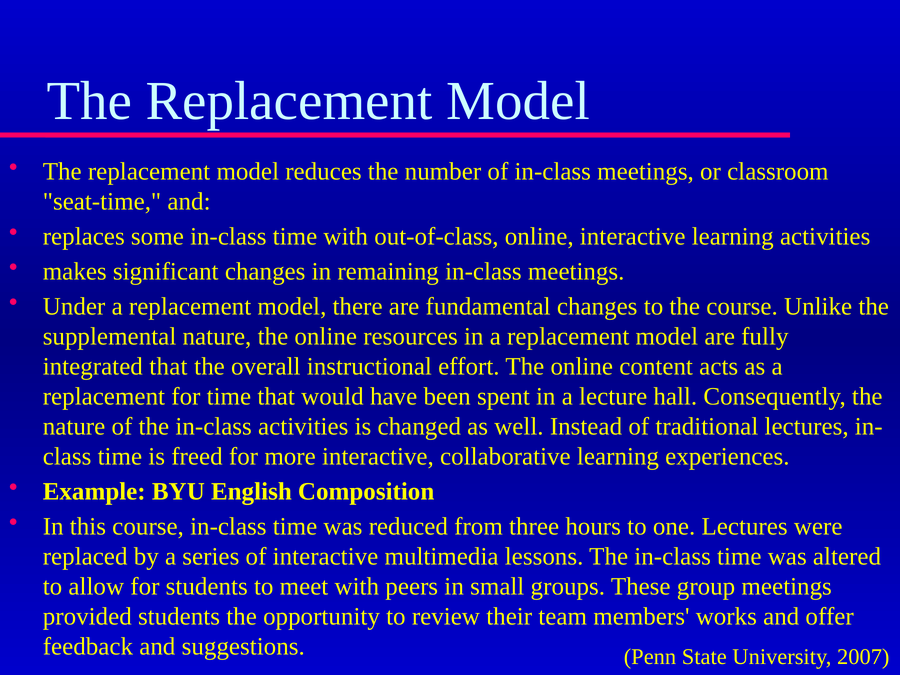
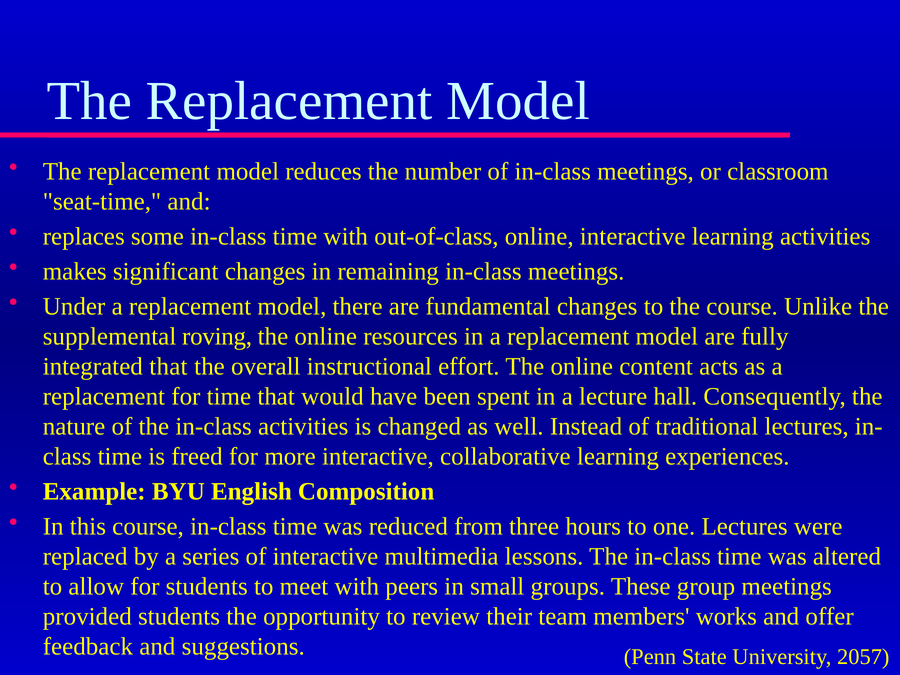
supplemental nature: nature -> roving (217, 336)
2007: 2007 -> 2057 (863, 657)
